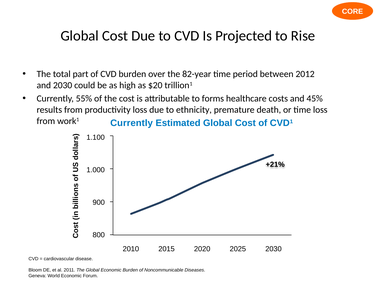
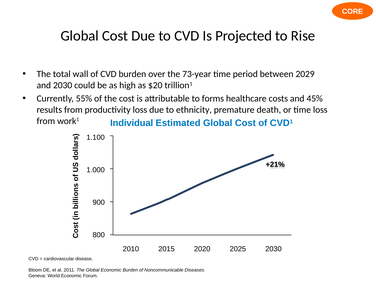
part: part -> wall (81, 74)
82-year: 82-year -> 73-year (197, 74)
2012: 2012 -> 2029 (305, 74)
Currently: Currently -> Individual (132, 123)
